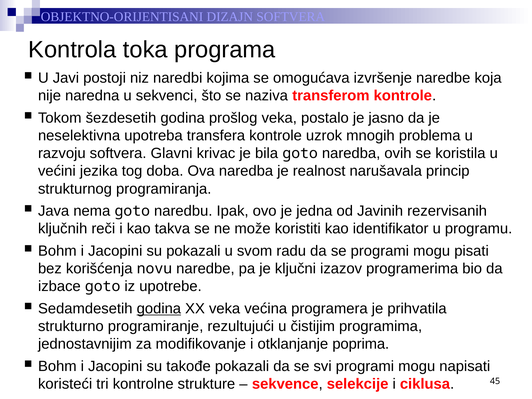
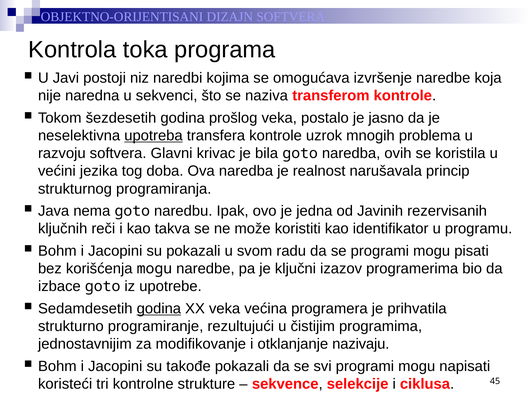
upotreba underline: none -> present (153, 136)
korišćenja novu: novu -> mogu (154, 269)
poprima: poprima -> nazivaju (361, 344)
